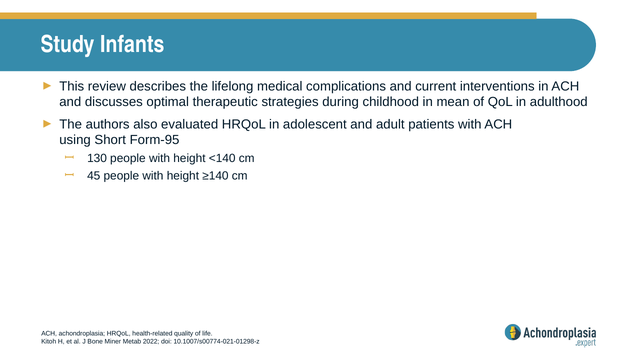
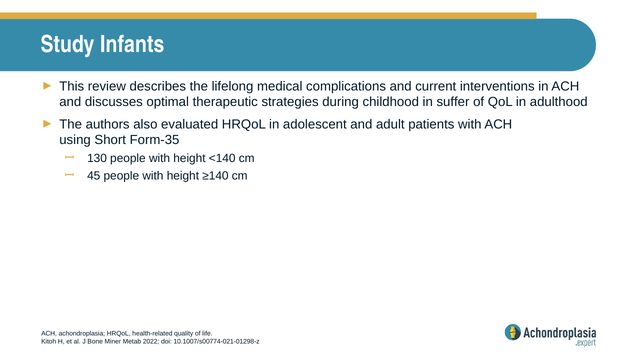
mean: mean -> suffer (453, 102)
Form-95: Form-95 -> Form-35 (155, 140)
